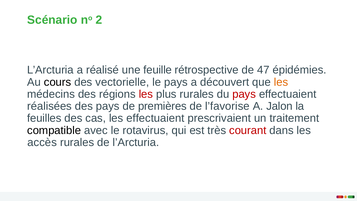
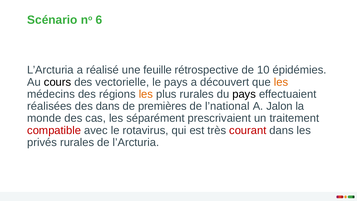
2: 2 -> 6 (99, 20)
47: 47 -> 10 (263, 70)
les colour: red -> orange (146, 94)
pays colour: red -> black (244, 94)
des pays: pays -> dans (108, 106)
l’favorise: l’favorise -> l’national (227, 106)
feuilles: feuilles -> monde (44, 118)
les effectuaient: effectuaient -> séparément (156, 118)
compatible colour: black -> red (54, 130)
accès: accès -> privés (42, 142)
